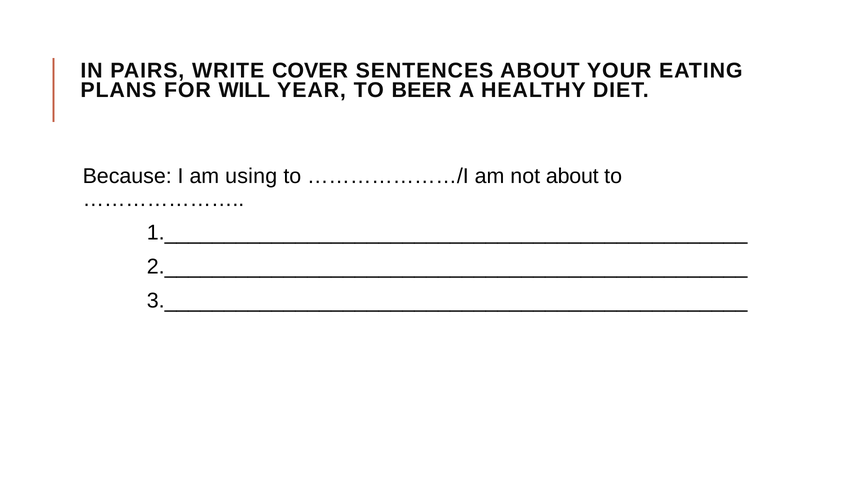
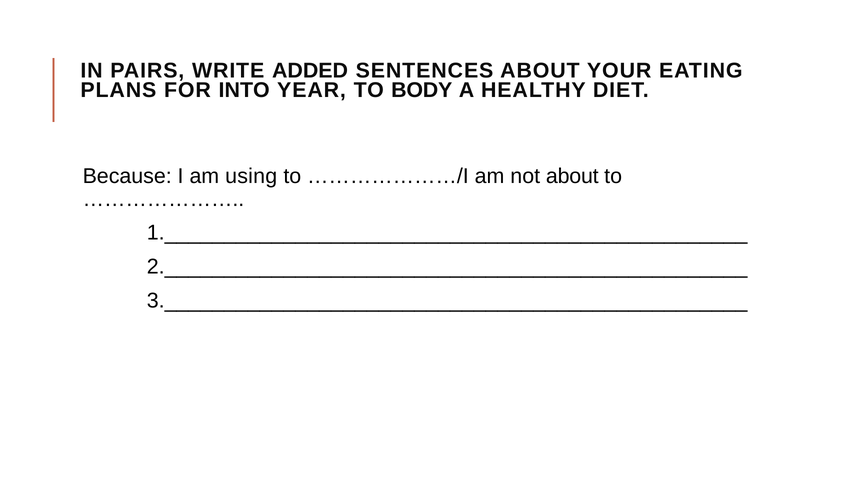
COVER: COVER -> ADDED (310, 71)
WILL: WILL -> INTO (244, 90)
BEER: BEER -> BODY (422, 90)
